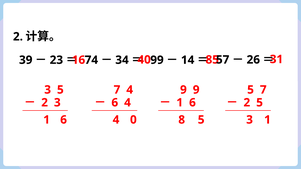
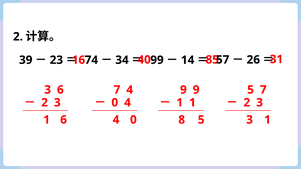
5: 5 -> 6 (60, 90)
6: 6 -> 0 (115, 103)
1 6: 6 -> 1 (192, 103)
5: 5 -> 3 (260, 103)
